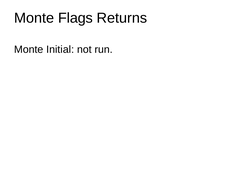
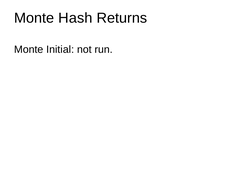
Flags: Flags -> Hash (75, 18)
